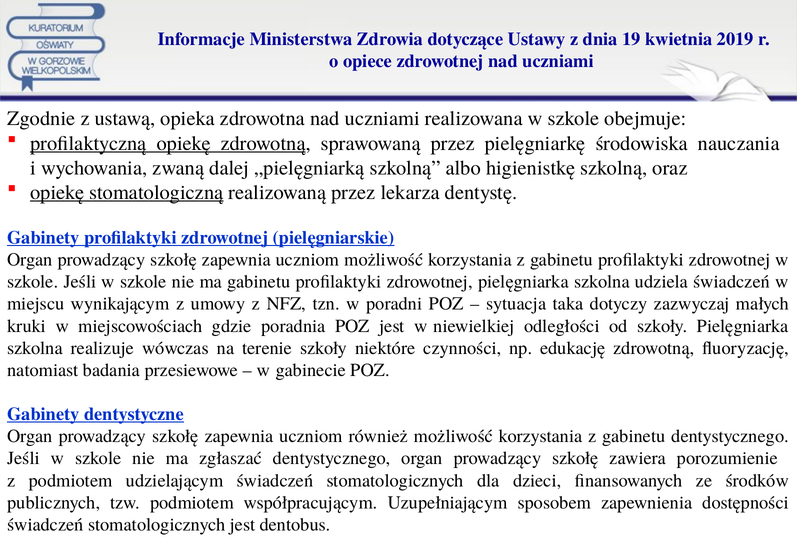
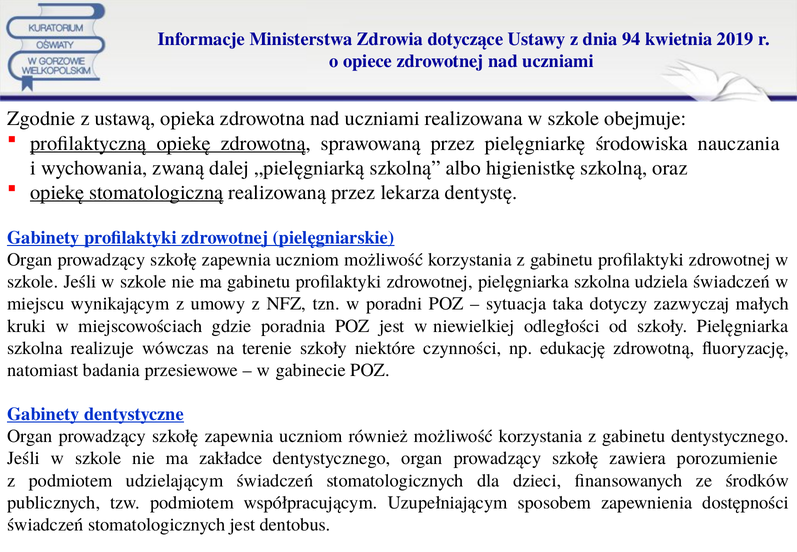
19: 19 -> 94 (631, 39)
zgłaszać: zgłaszać -> zakładce (231, 458)
